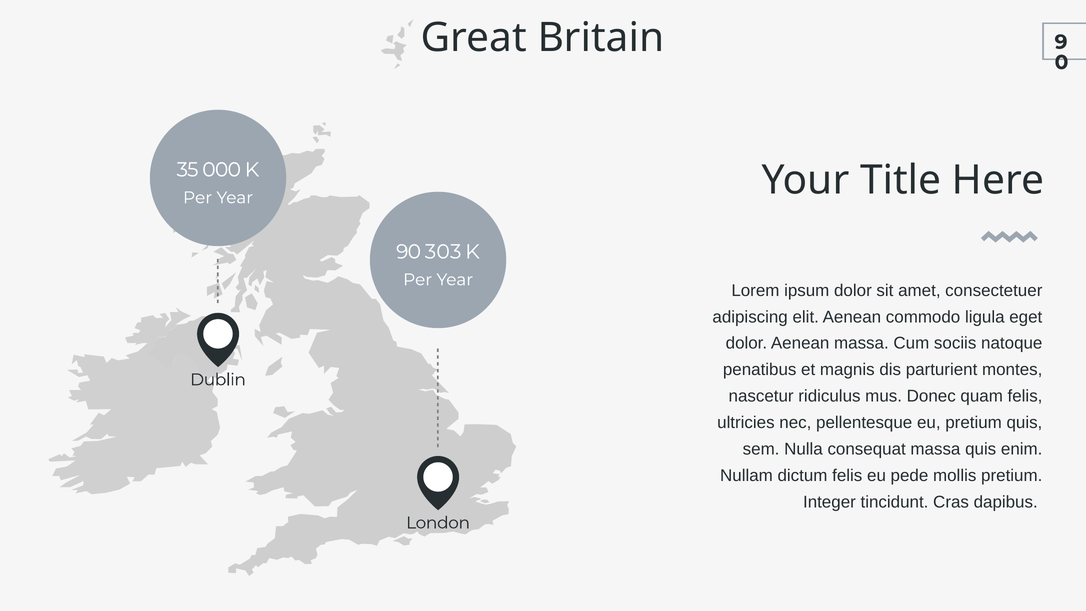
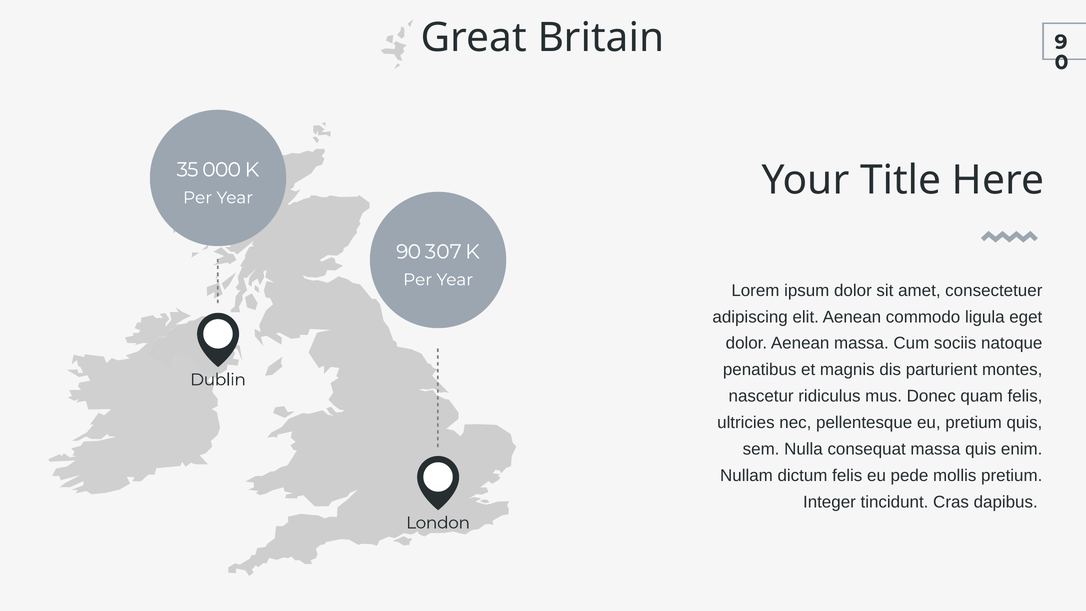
303: 303 -> 307 (443, 252)
